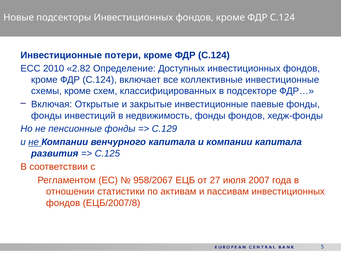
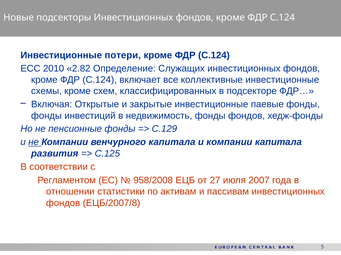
Доступных: Доступных -> Служащих (181, 69)
958/2067: 958/2067 -> 958/2008 (153, 181)
